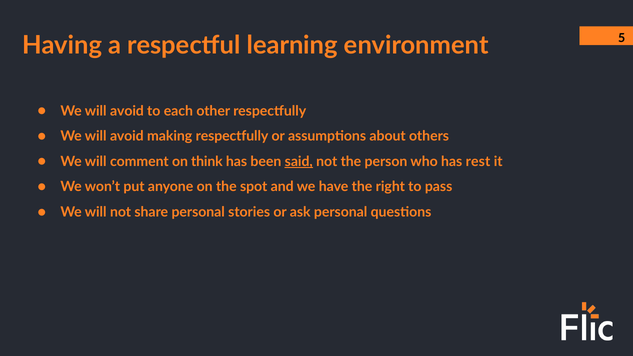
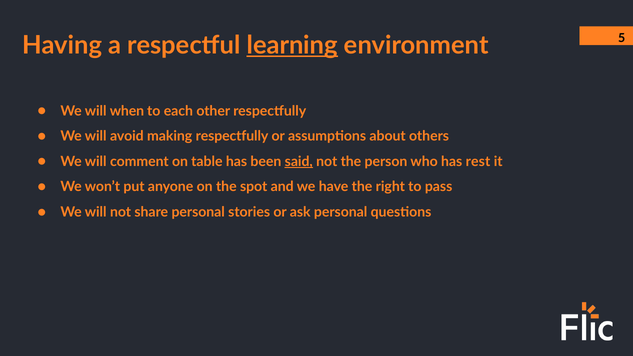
learning underline: none -> present (292, 45)
avoid: avoid -> when (127, 111)
think: think -> table (207, 162)
